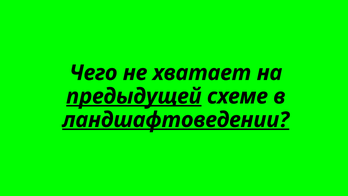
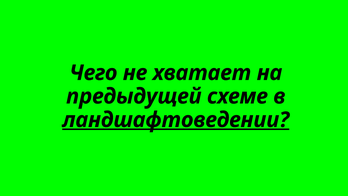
предыдущей underline: present -> none (134, 96)
